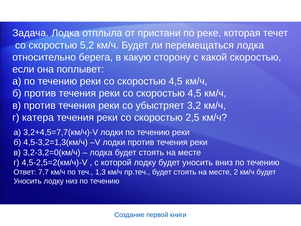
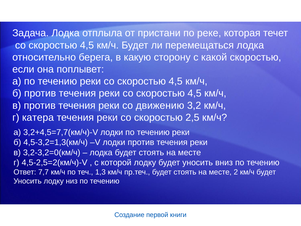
5,2: 5,2 -> 4,5 (87, 45)
убыстряет: убыстряет -> движению (160, 105)
